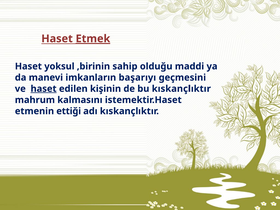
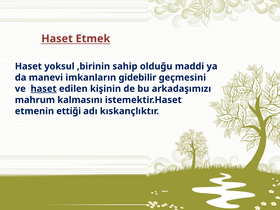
Etmek underline: present -> none (93, 39)
başarıyı: başarıyı -> gidebilir (137, 78)
bu kıskançlıktır: kıskançlıktır -> arkadaşımızı (181, 89)
